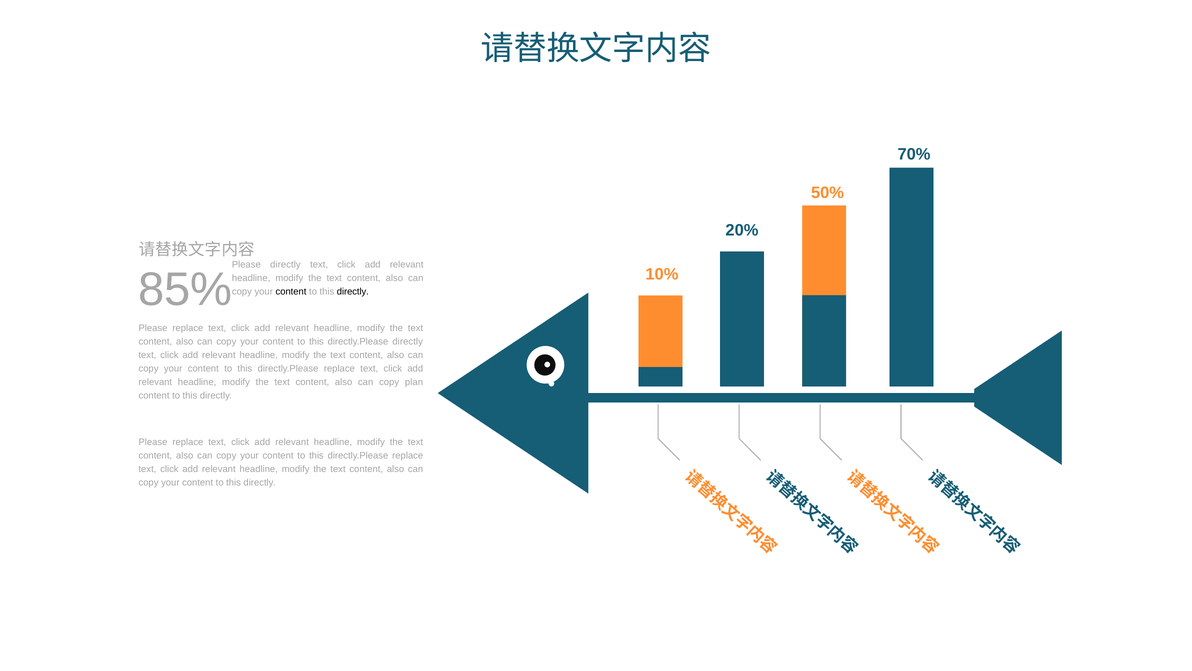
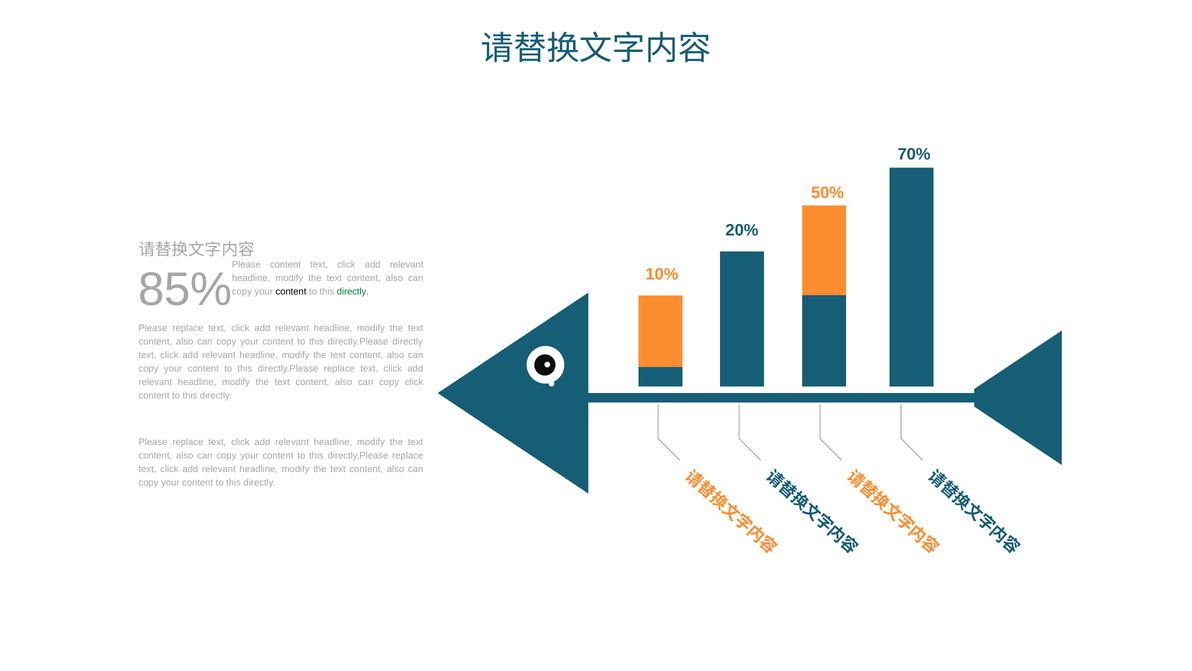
Please directly: directly -> content (285, 265)
directly colour: black -> green (353, 292)
copy plan: plan -> click (414, 382)
